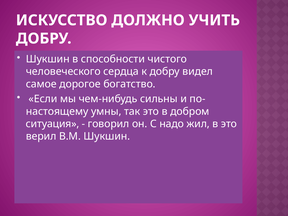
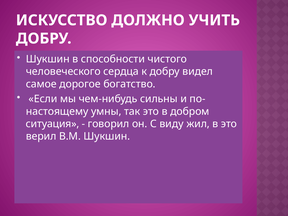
надо: надо -> виду (172, 124)
